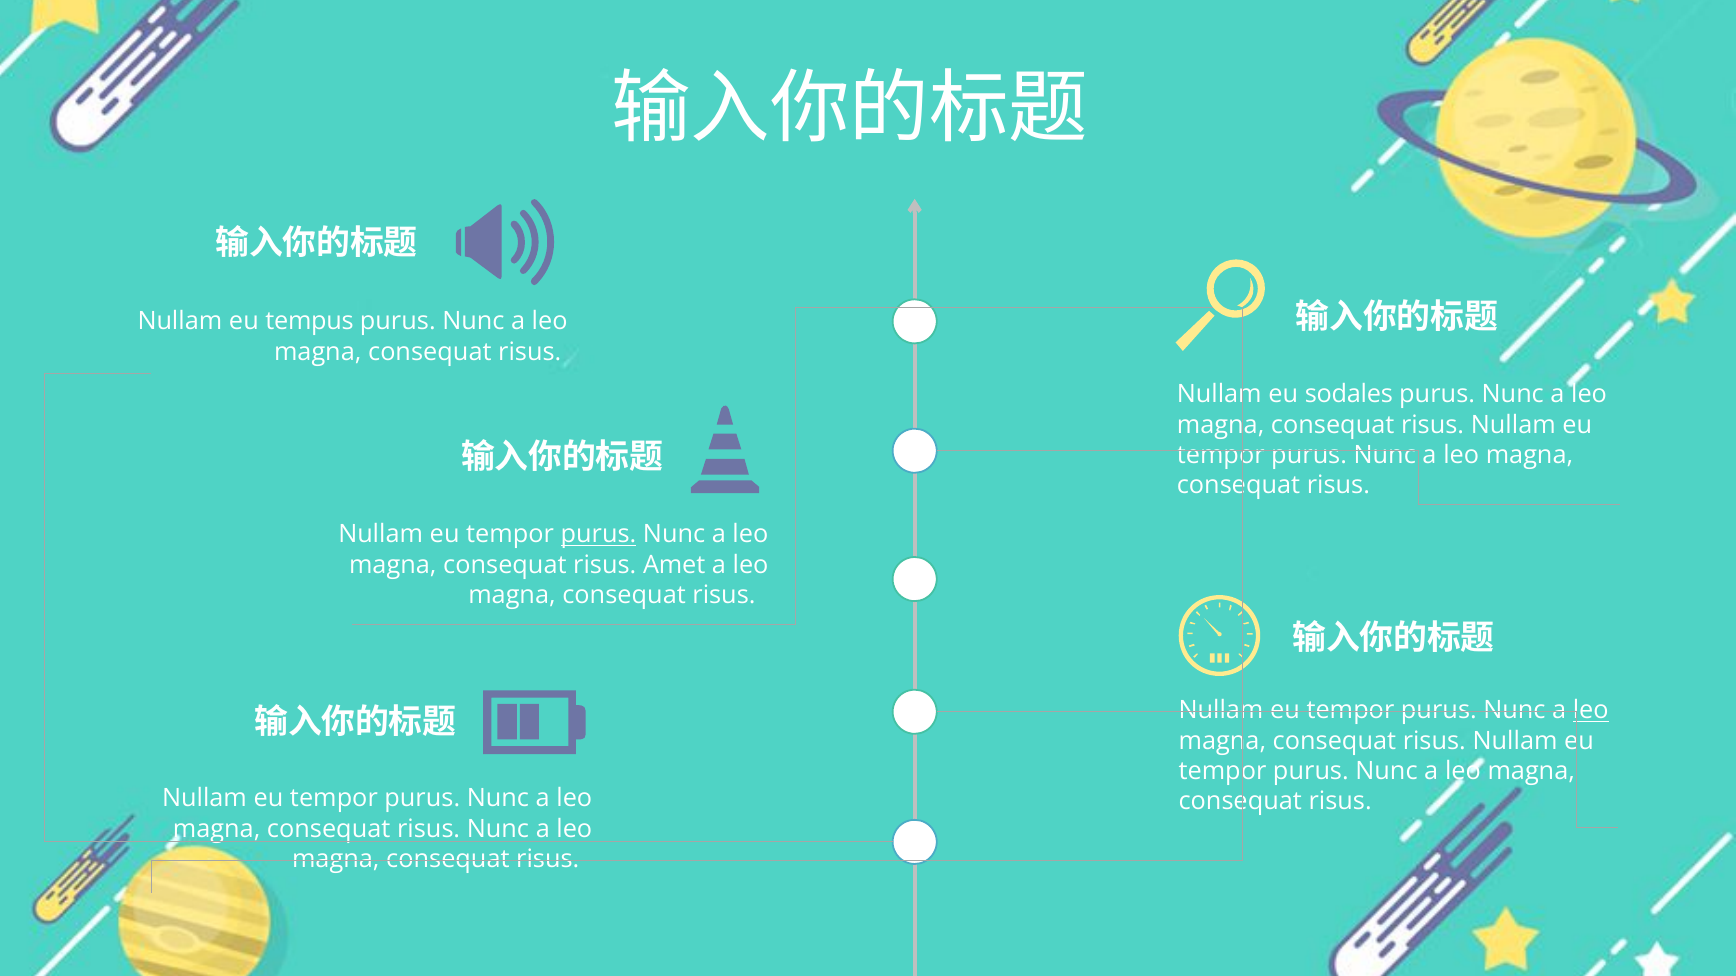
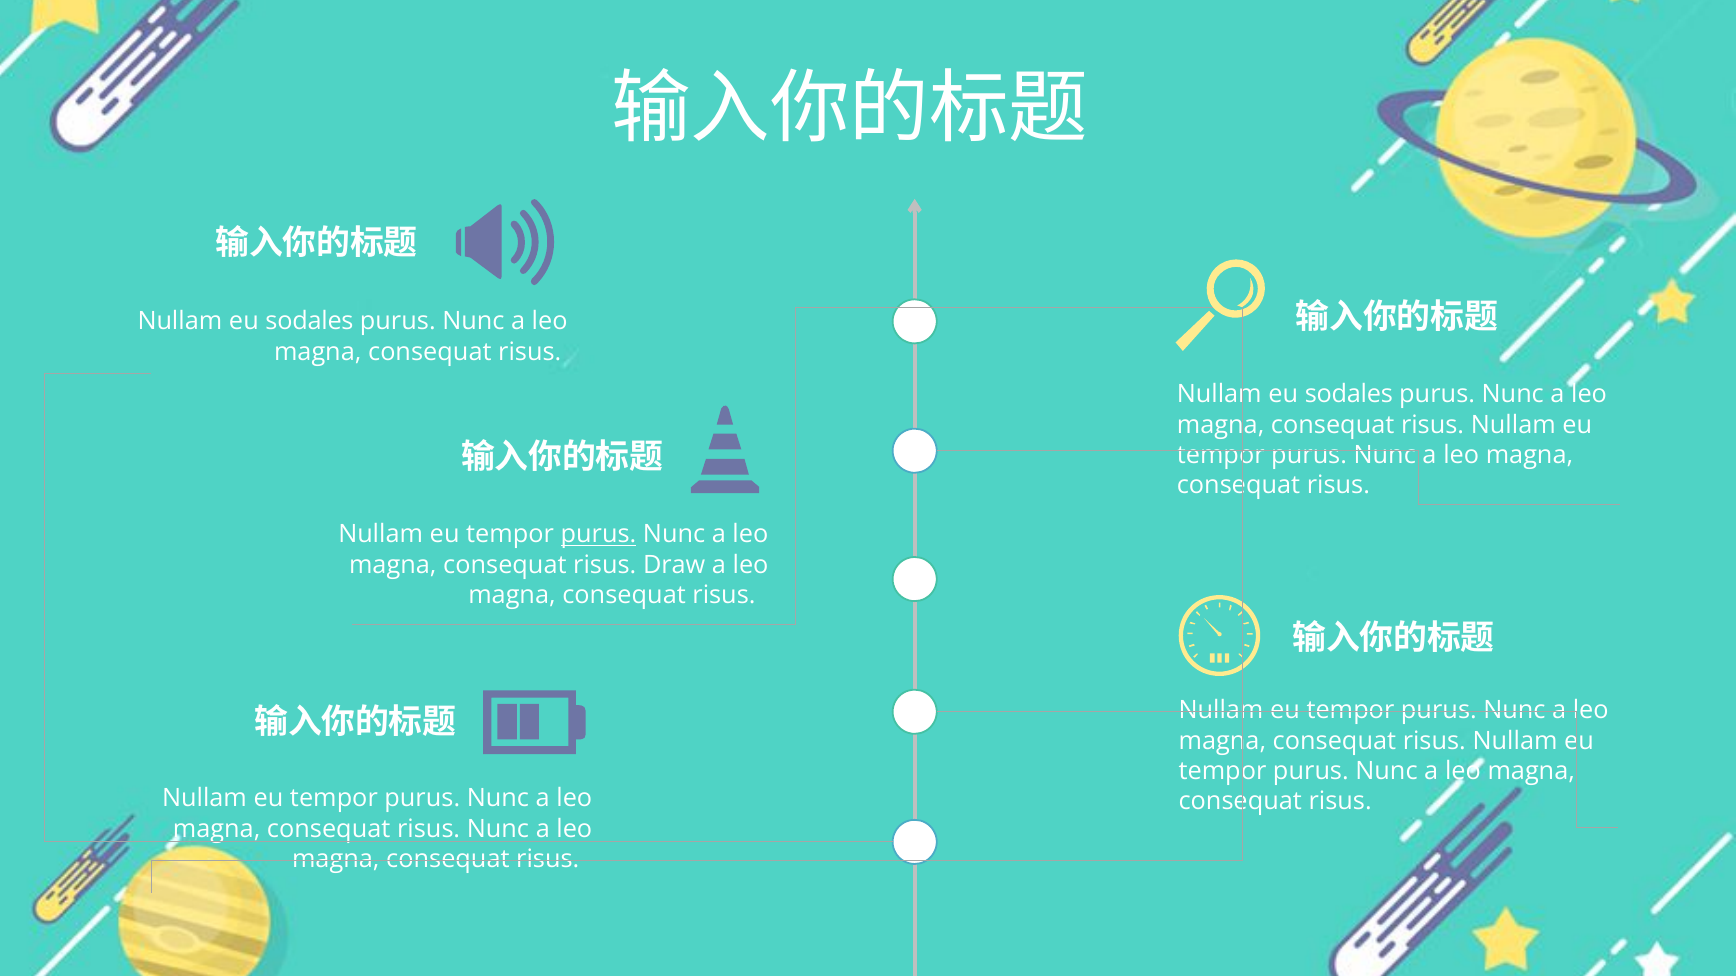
tempus: tempus -> sodales (309, 321)
Amet: Amet -> Draw (674, 565)
leo underline: present -> none (1591, 711)
